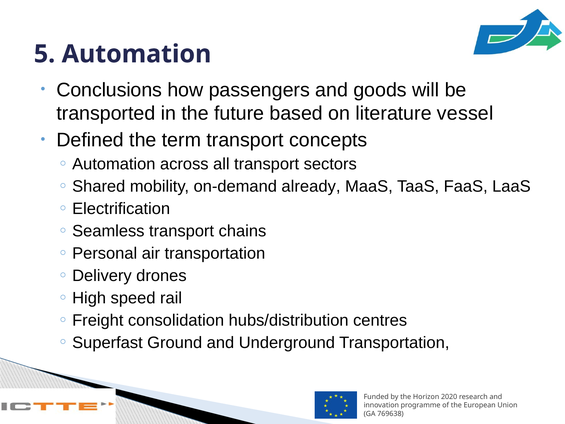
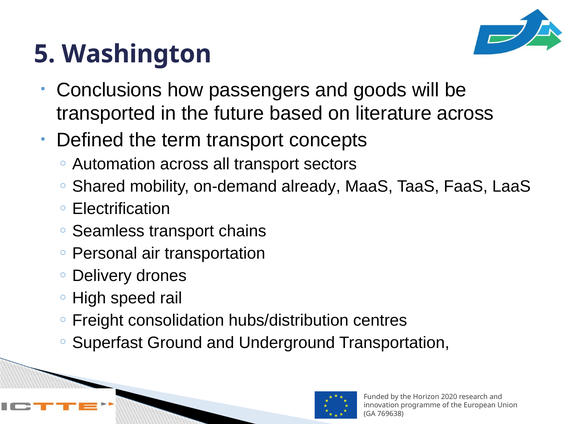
5 Automation: Automation -> Washington (137, 54)
literature vessel: vessel -> across (465, 113)
